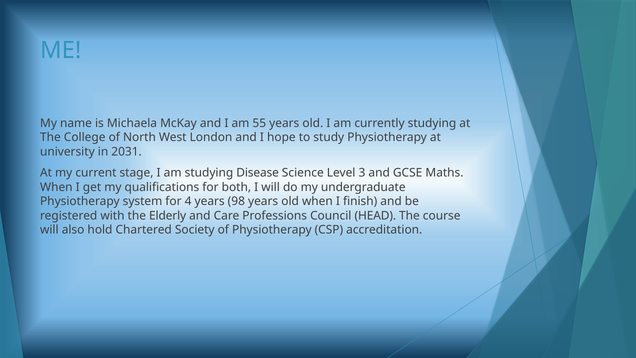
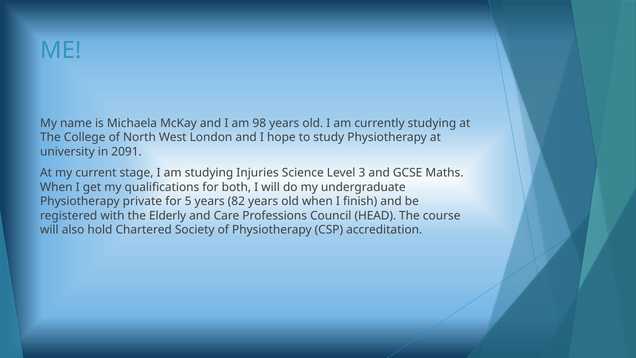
55: 55 -> 98 (259, 123)
2031: 2031 -> 2091 (127, 152)
Disease: Disease -> Injuries (258, 173)
system: system -> private (142, 201)
4: 4 -> 5 (188, 201)
98: 98 -> 82 (236, 201)
